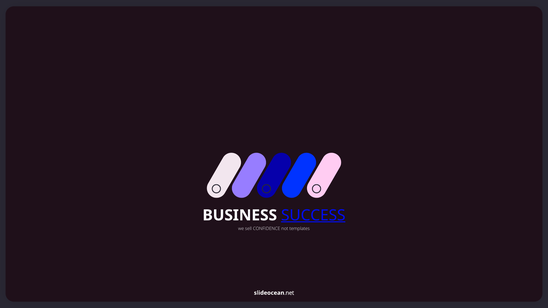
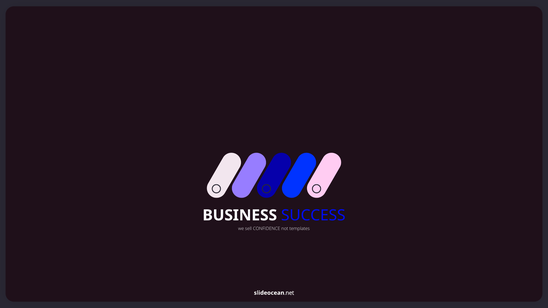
SUCCESS underline: present -> none (313, 215)
